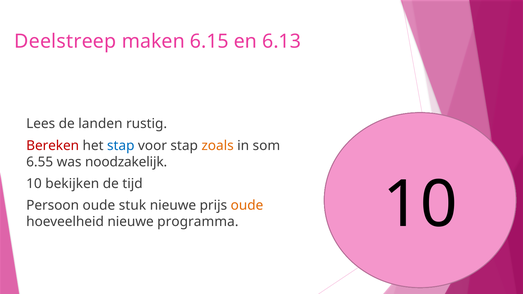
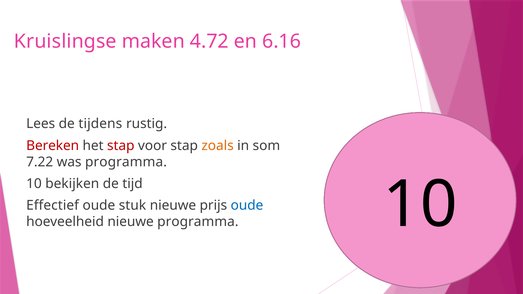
Deelstreep: Deelstreep -> Kruislingse (65, 41)
6.15: 6.15 -> 4.72 (209, 41)
6.13: 6.13 -> 6.16 (282, 41)
landen: landen -> tijdens (100, 124)
stap colour: blue -> red (121, 146)
6.55: 6.55 -> 7.22 (40, 162)
was noodzakelijk: noodzakelijk -> programma (126, 162)
Persoon: Persoon -> Effectief (53, 205)
oude colour: orange -> blue (247, 205)
